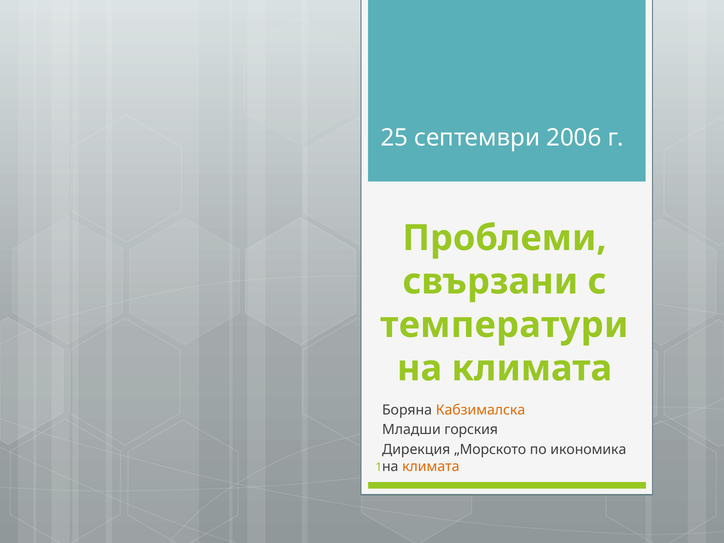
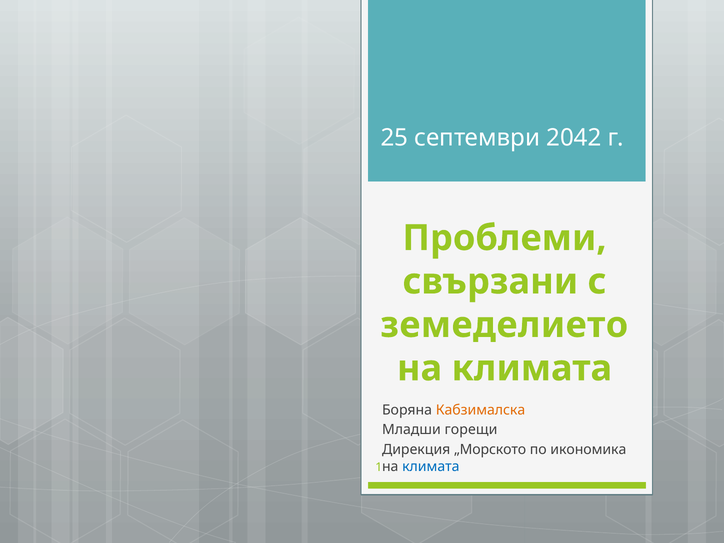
2006: 2006 -> 2042 (574, 138)
температури: температури -> земеделието (504, 325)
горския: горския -> горещи (471, 430)
климата colour: orange -> blue (431, 466)
